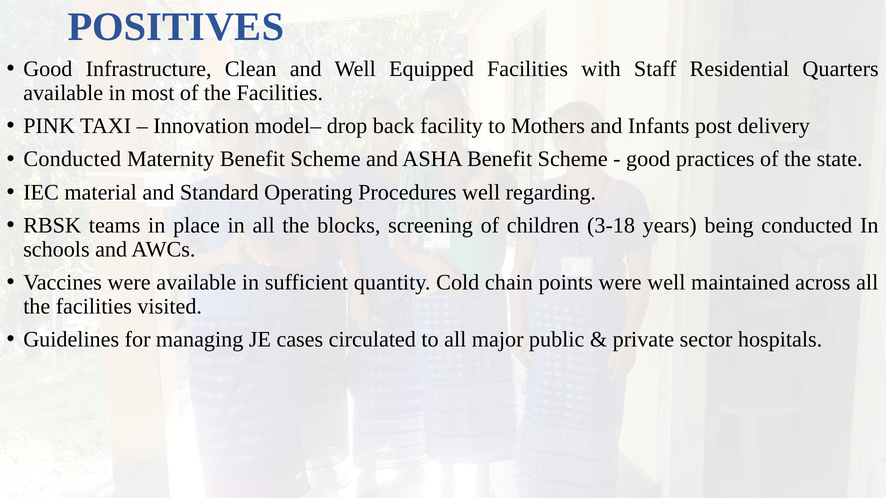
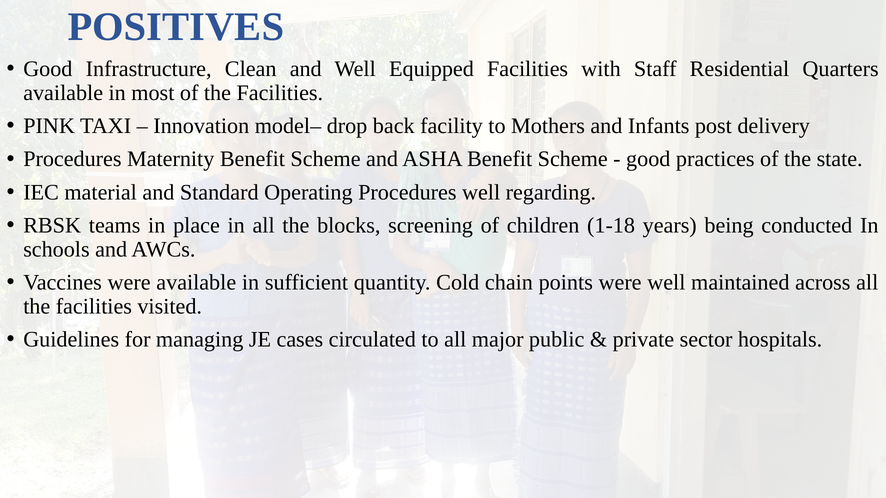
Conducted: Conducted -> Procedures (72, 159)
3-18: 3-18 -> 1-18 (611, 226)
